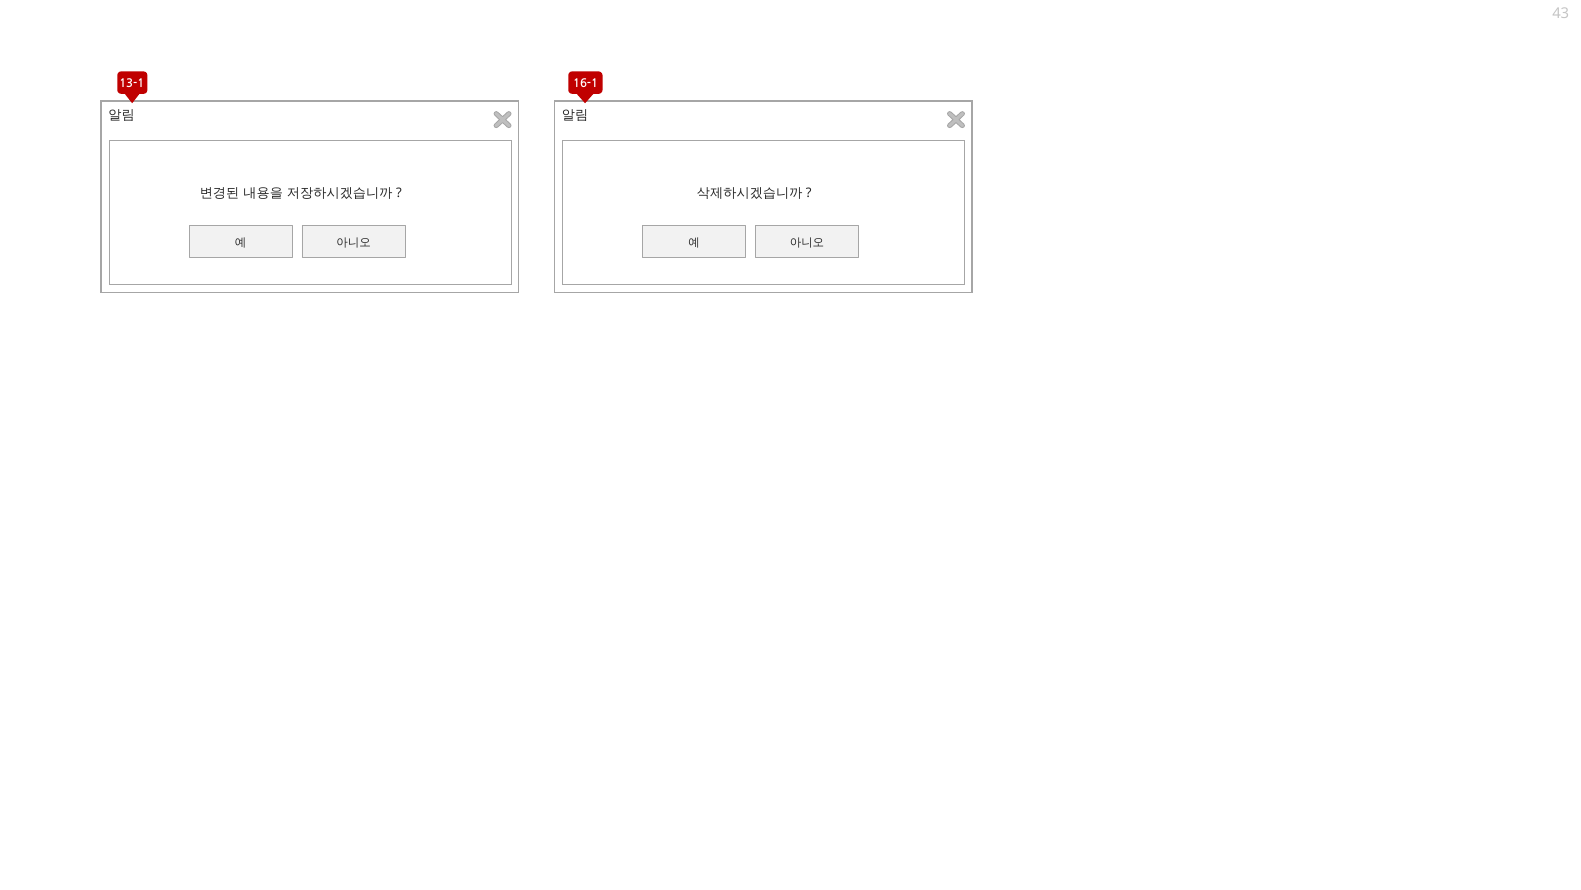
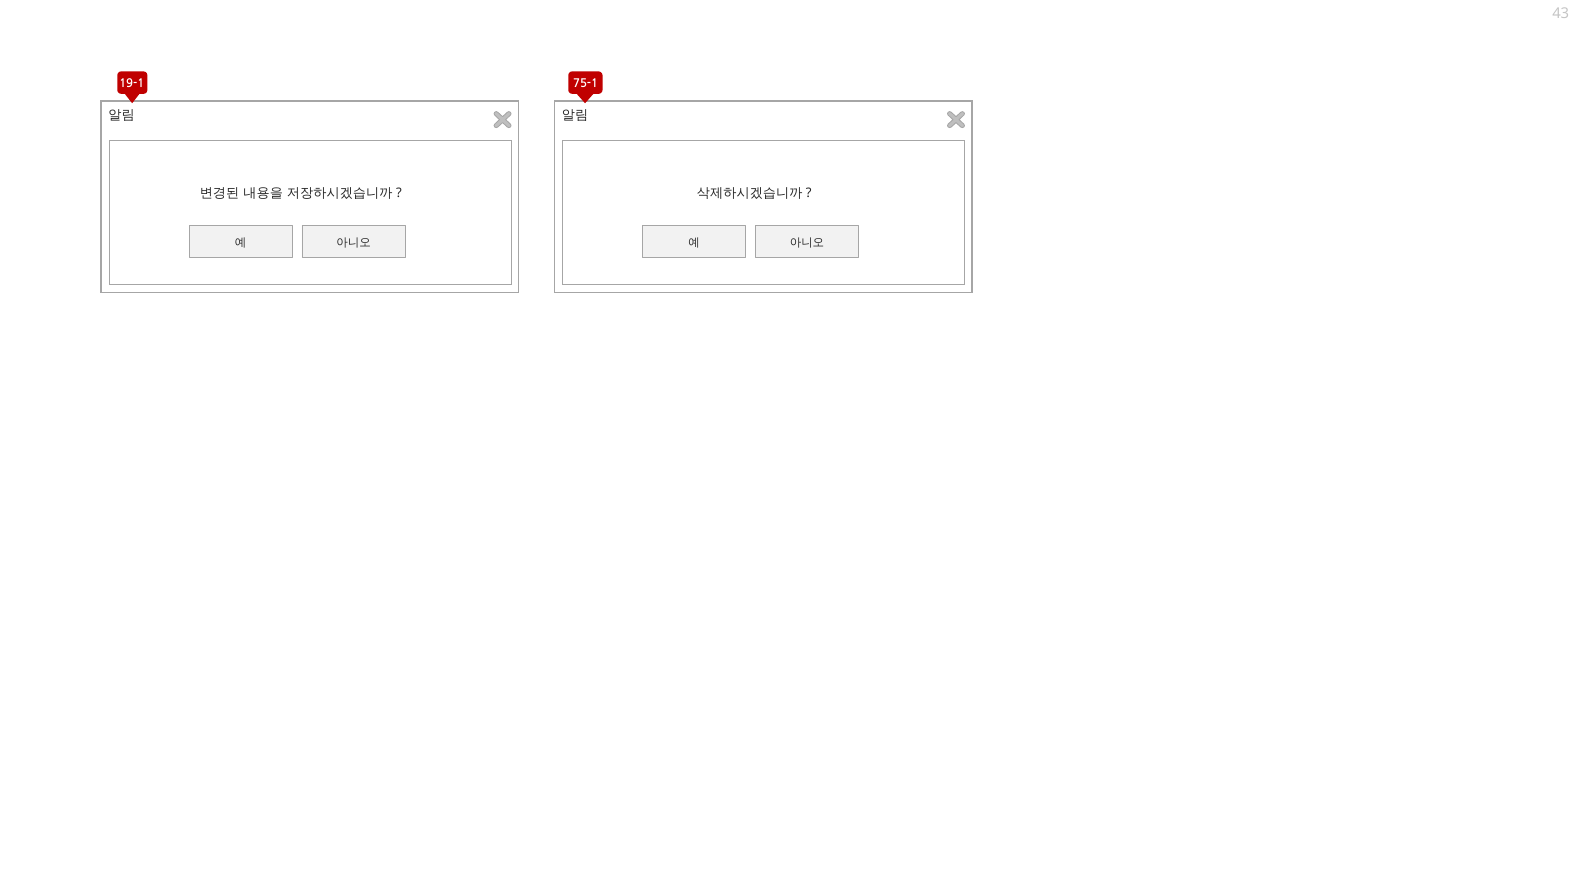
13-1: 13-1 -> 19-1 (132, 83)
16-1: 16-1 -> 75-1 (586, 83)
